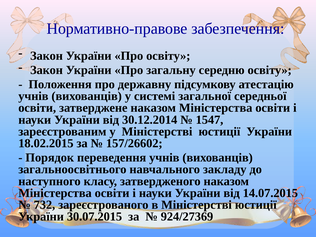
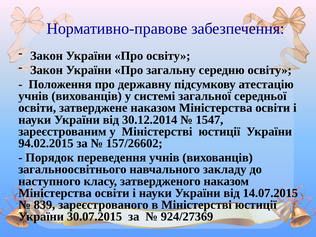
18.02.2015: 18.02.2015 -> 94.02.2015 (46, 143)
732: 732 -> 839 (44, 205)
